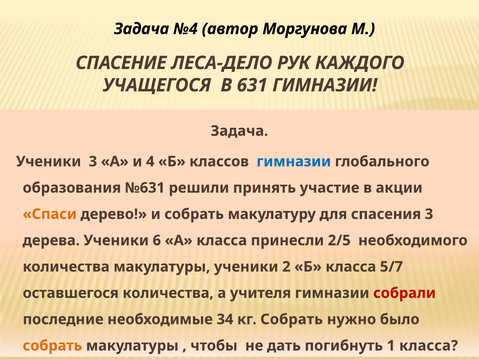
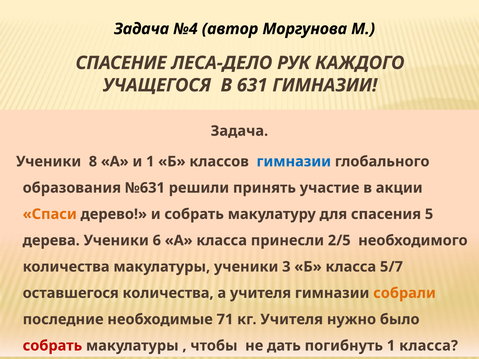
Ученики 3: 3 -> 8 (93, 162)
и 4: 4 -> 1 (150, 162)
спасения 3: 3 -> 5 (429, 214)
2: 2 -> 3 (286, 267)
собрали colour: red -> orange (404, 293)
34: 34 -> 71 (225, 320)
кг Собрать: Собрать -> Учителя (292, 320)
собрать colour: orange -> red (52, 346)
